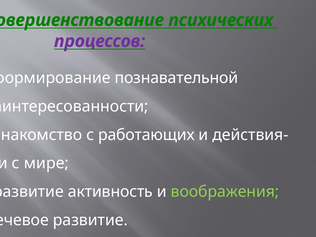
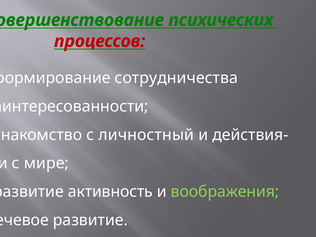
процессов colour: purple -> red (100, 41)
познавательной: познавательной -> сотрудничества (176, 78)
работающих: работающих -> личностный (146, 135)
